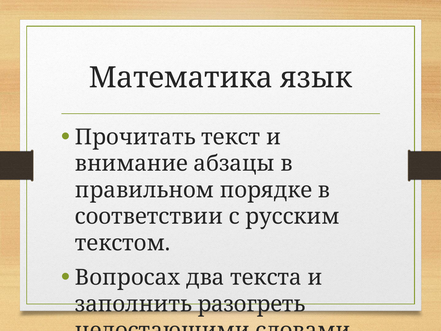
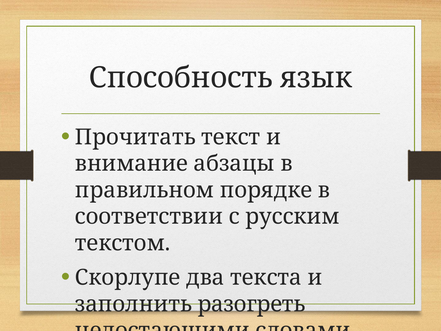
Математика: Математика -> Способность (181, 78)
Вопросах: Вопросах -> Скорлупе (128, 277)
